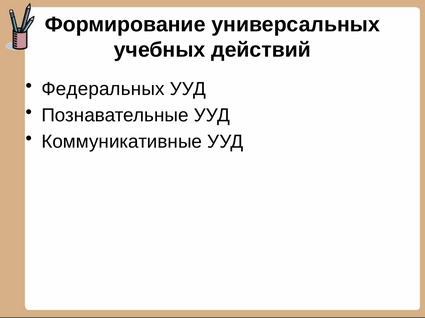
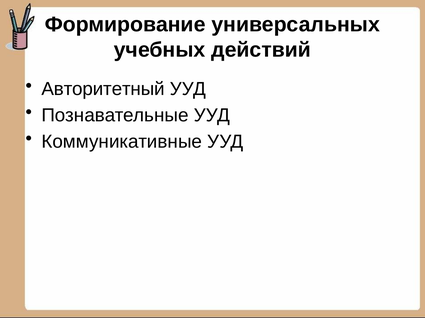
Федеральных: Федеральных -> Авторитетный (103, 89)
